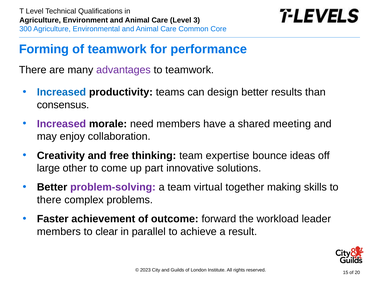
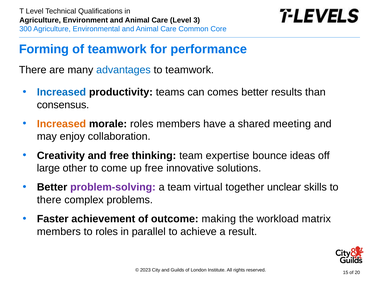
advantages colour: purple -> blue (123, 70)
design: design -> comes (223, 92)
Increased colour: purple -> orange (61, 124)
morale need: need -> roles (142, 124)
up part: part -> free (154, 168)
making: making -> unclear (284, 187)
forward: forward -> making (219, 218)
leader: leader -> matrix (316, 218)
to clear: clear -> roles (107, 231)
